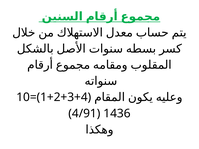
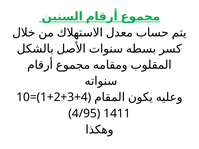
4/91: 4/91 -> 4/95 (84, 114)
1436: 1436 -> 1411 (117, 114)
